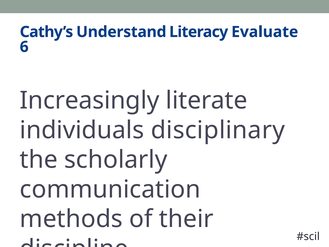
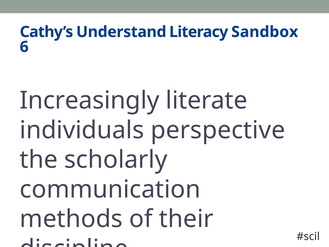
Evaluate: Evaluate -> Sandbox (265, 32)
disciplinary: disciplinary -> perspective (218, 130)
